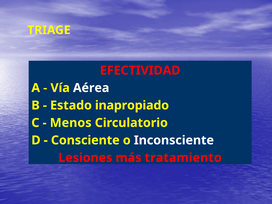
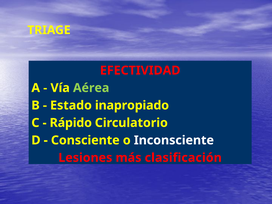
Aérea colour: white -> light green (91, 88)
Menos: Menos -> Rápido (71, 123)
tratamiento: tratamiento -> clasificación (183, 158)
